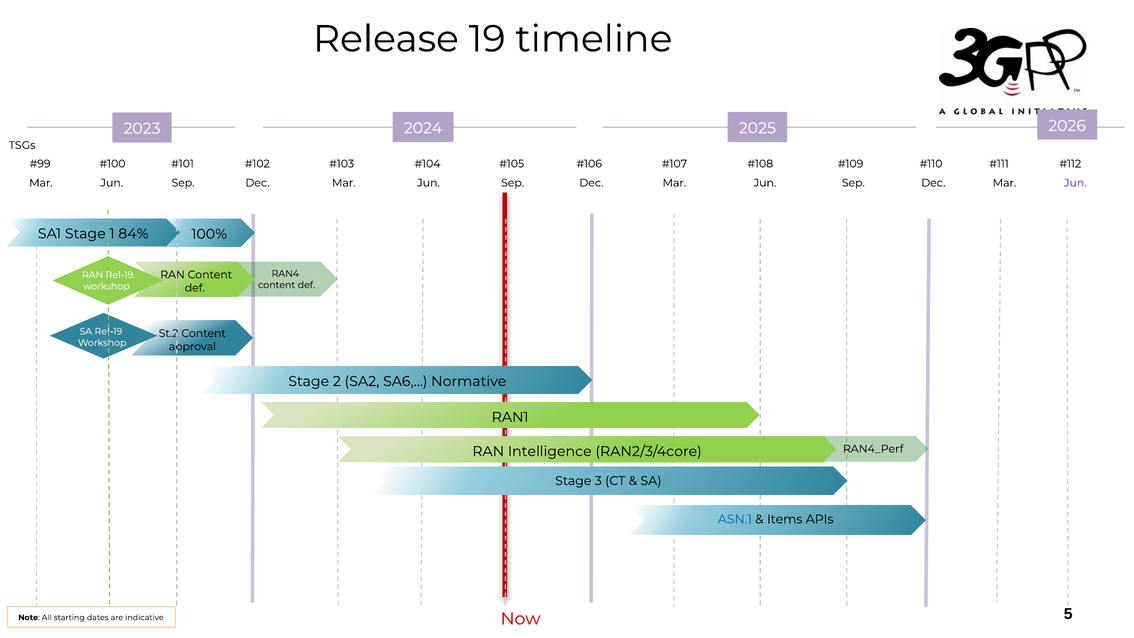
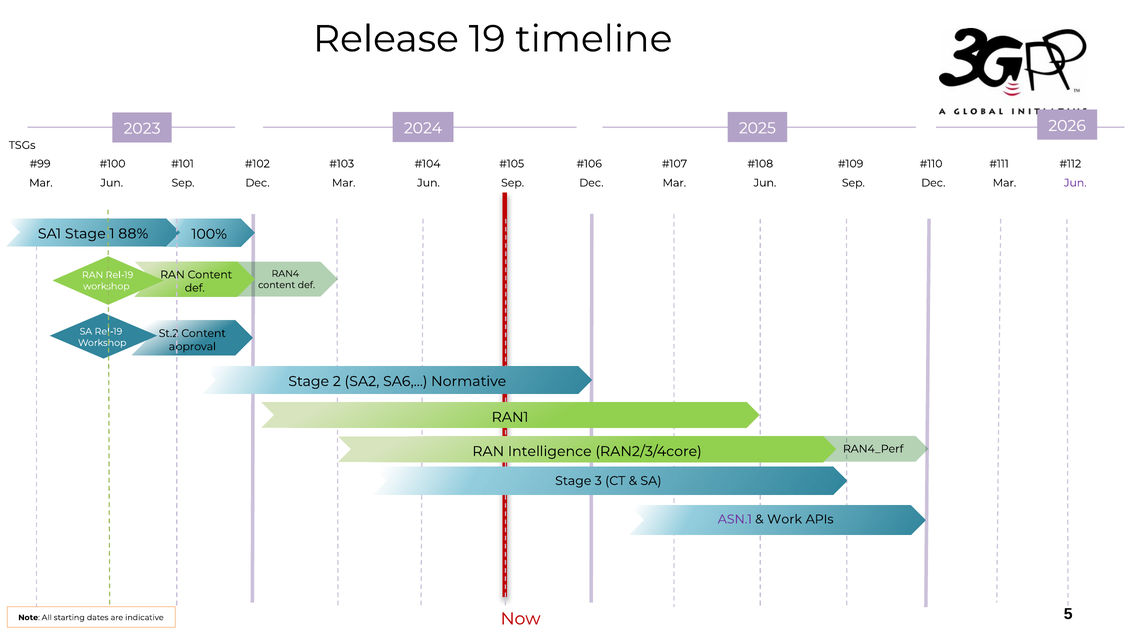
84%: 84% -> 88% (133, 234)
ASN.1 colour: blue -> purple (735, 519)
Items: Items -> Work (785, 519)
